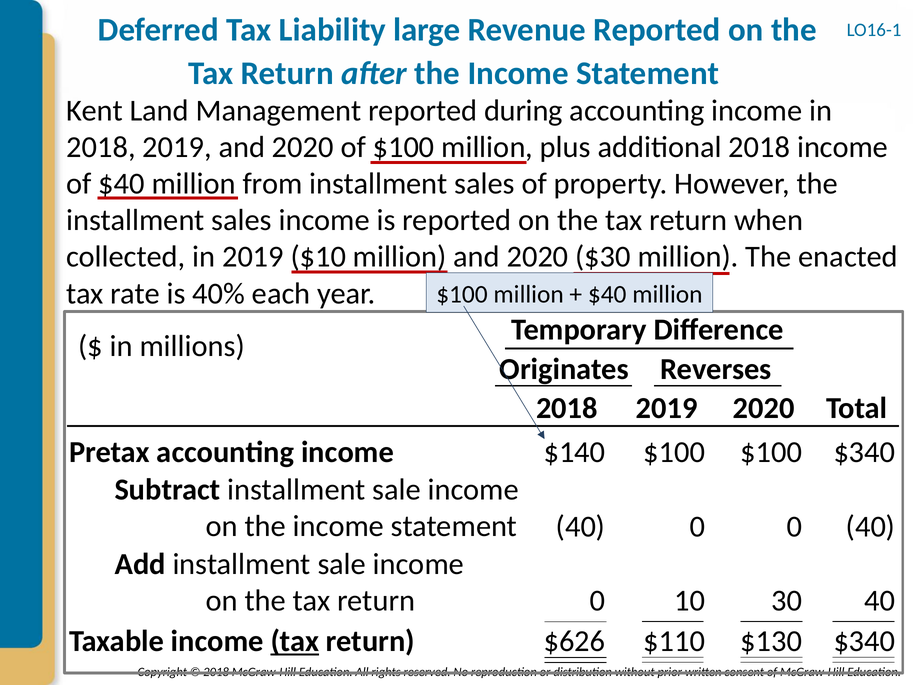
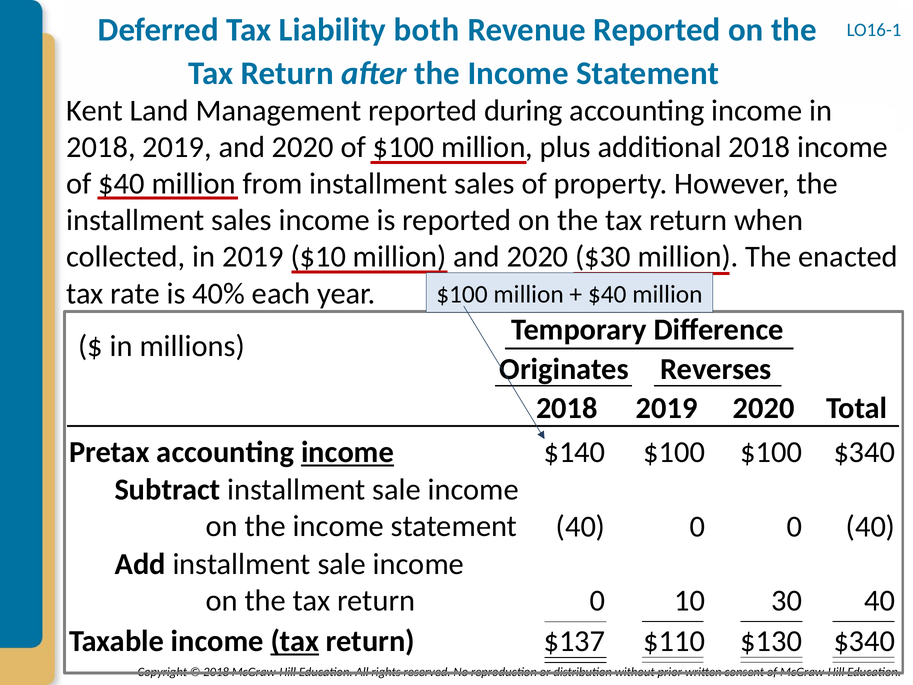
large: large -> both (427, 30)
income underline: none -> present (347, 452)
$626: $626 -> $137 (574, 641)
